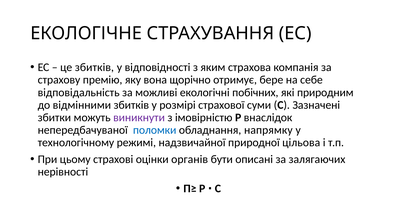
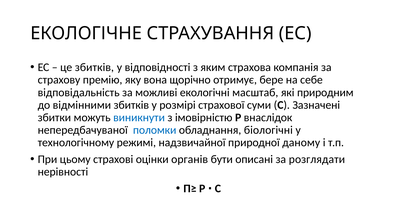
побічних: побічних -> масштаб (255, 92)
виникнути colour: purple -> blue (139, 117)
напрямку: напрямку -> біологічні (268, 130)
цільова: цільова -> даному (301, 142)
залягаючих: залягаючих -> розглядати (317, 159)
